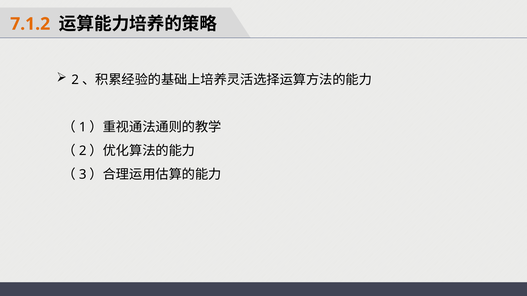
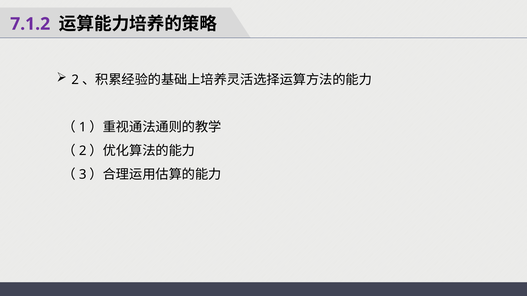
7.1.2 colour: orange -> purple (30, 24)
